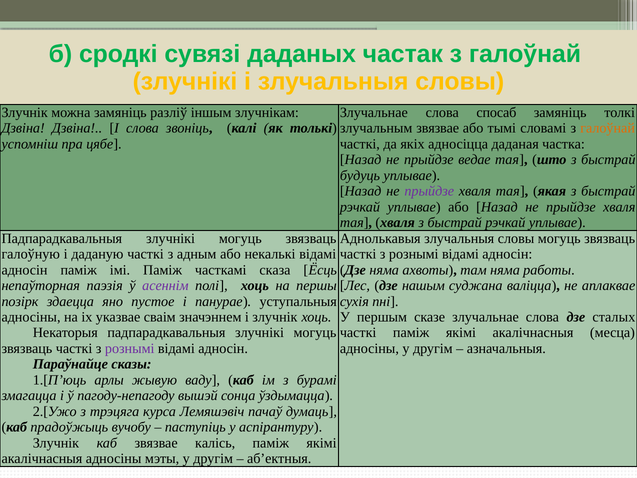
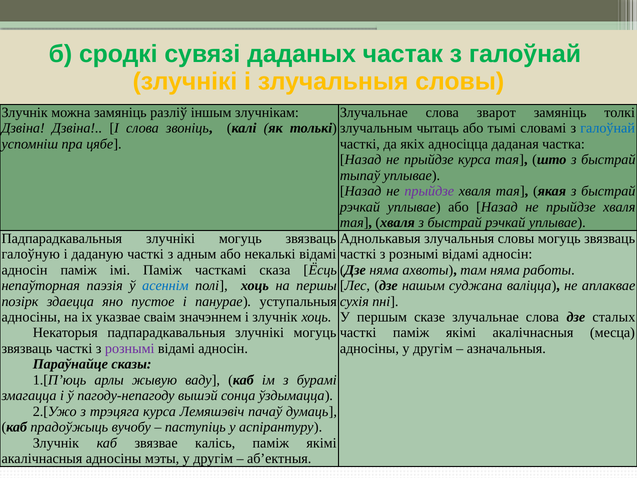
спосаб: спосаб -> зварот (496, 112)
злучальным звязвае: звязвае -> чытаць (438, 128)
галоўнай colour: orange -> blue (608, 128)
прыйдзе ведае: ведае -> курса (474, 160)
будуць: будуць -> тыпаў (360, 175)
асеннім colour: purple -> blue (165, 285)
